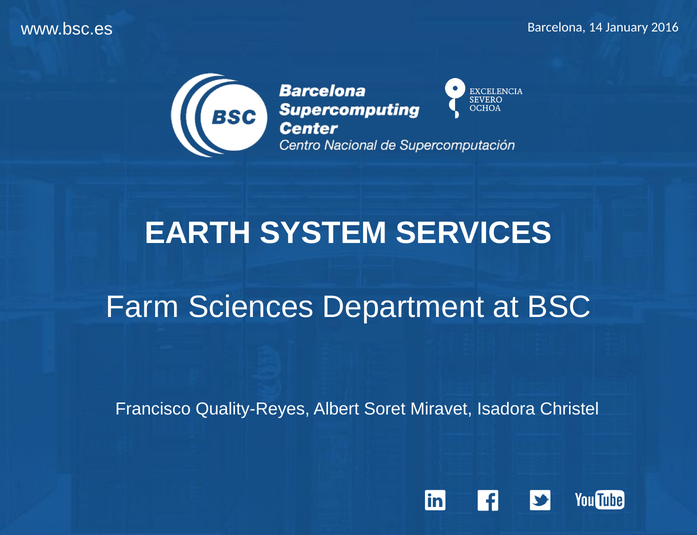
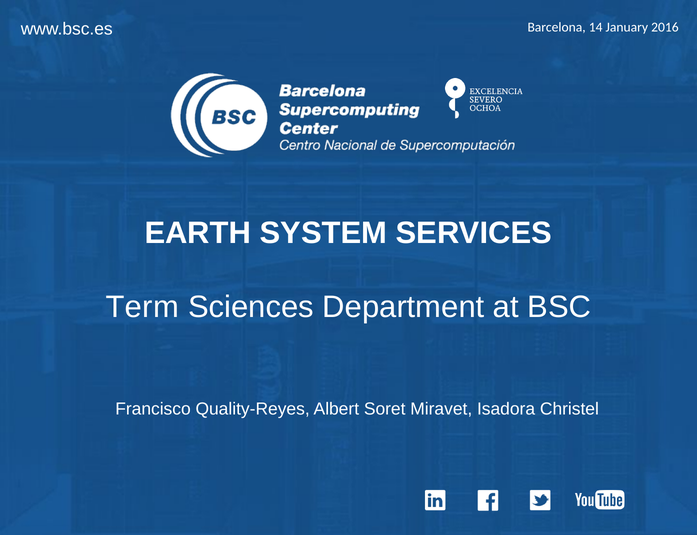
Farm: Farm -> Term (142, 307)
